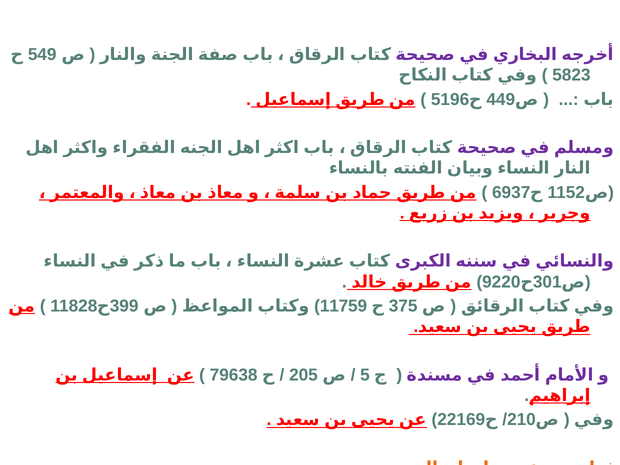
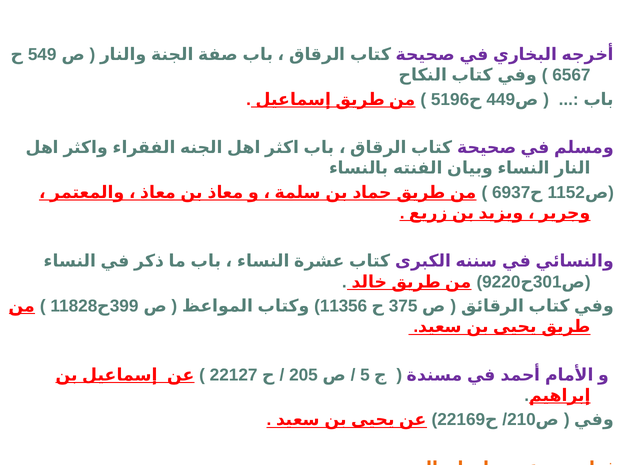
5823: 5823 -> 6567 (571, 75)
11759: 11759 -> 11356 (344, 306)
79638: 79638 -> 22127 (234, 375)
